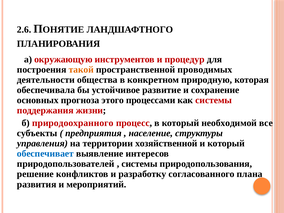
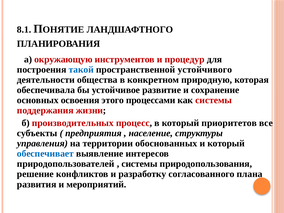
2.6: 2.6 -> 8.1 (24, 29)
такой colour: orange -> blue (81, 69)
проводимых: проводимых -> устойчивого (205, 69)
прогноза: прогноза -> освоения (80, 100)
природоохранного: природоохранного -> производительных (73, 123)
необходимой: необходимой -> приоритетов (229, 123)
хозяйственной: хозяйственной -> обоснованных (166, 143)
